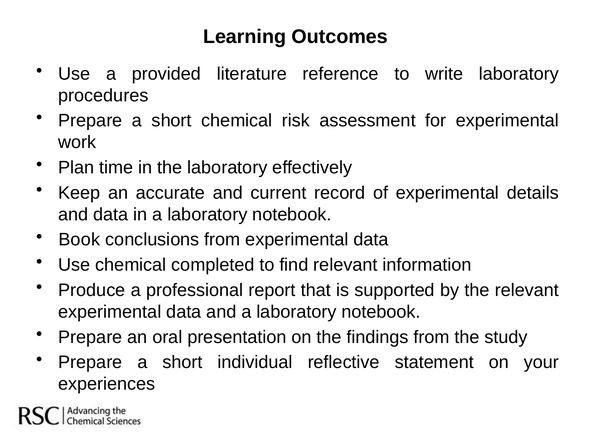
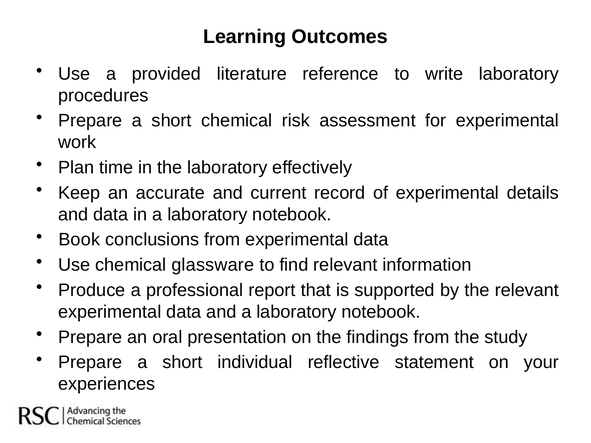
completed: completed -> glassware (213, 265)
